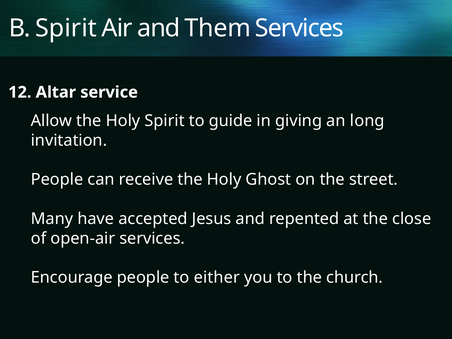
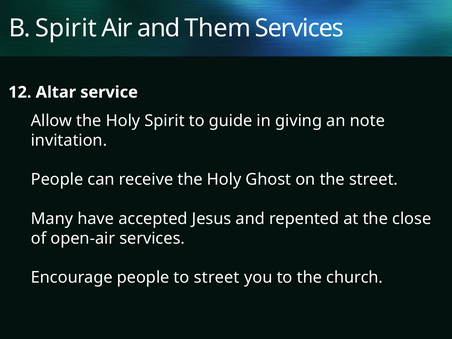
long: long -> note (367, 121)
to either: either -> street (217, 277)
